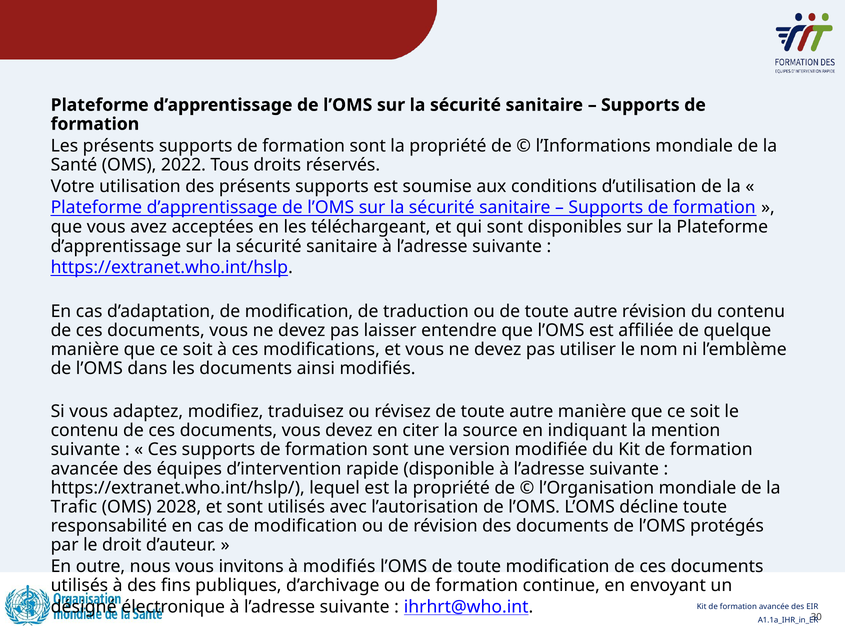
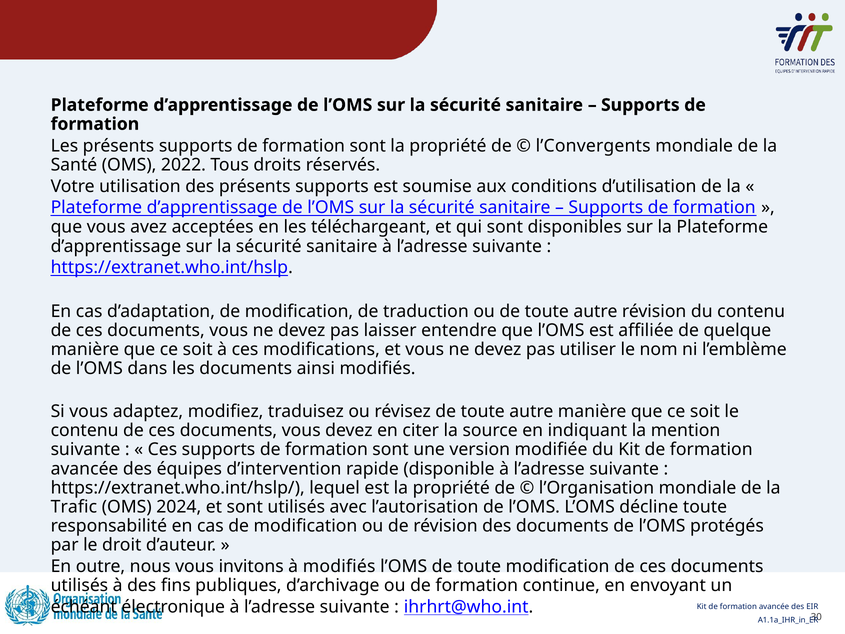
l’Informations: l’Informations -> l’Convergents (593, 146)
2028: 2028 -> 2024 (179, 507)
désigné: désigné -> échéant (84, 606)
